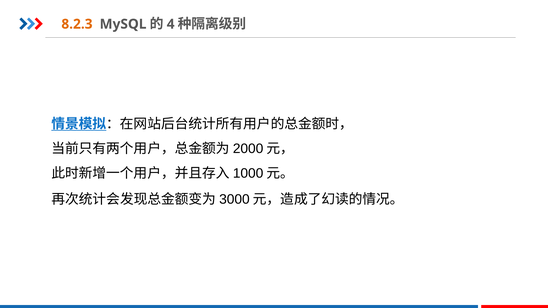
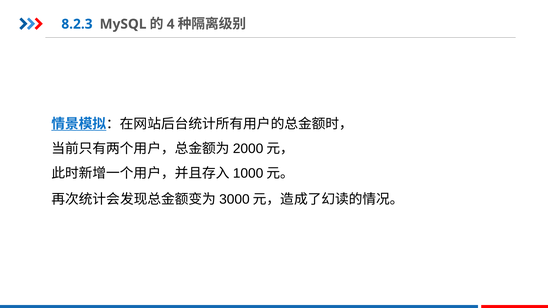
8.2.3 colour: orange -> blue (77, 24)
